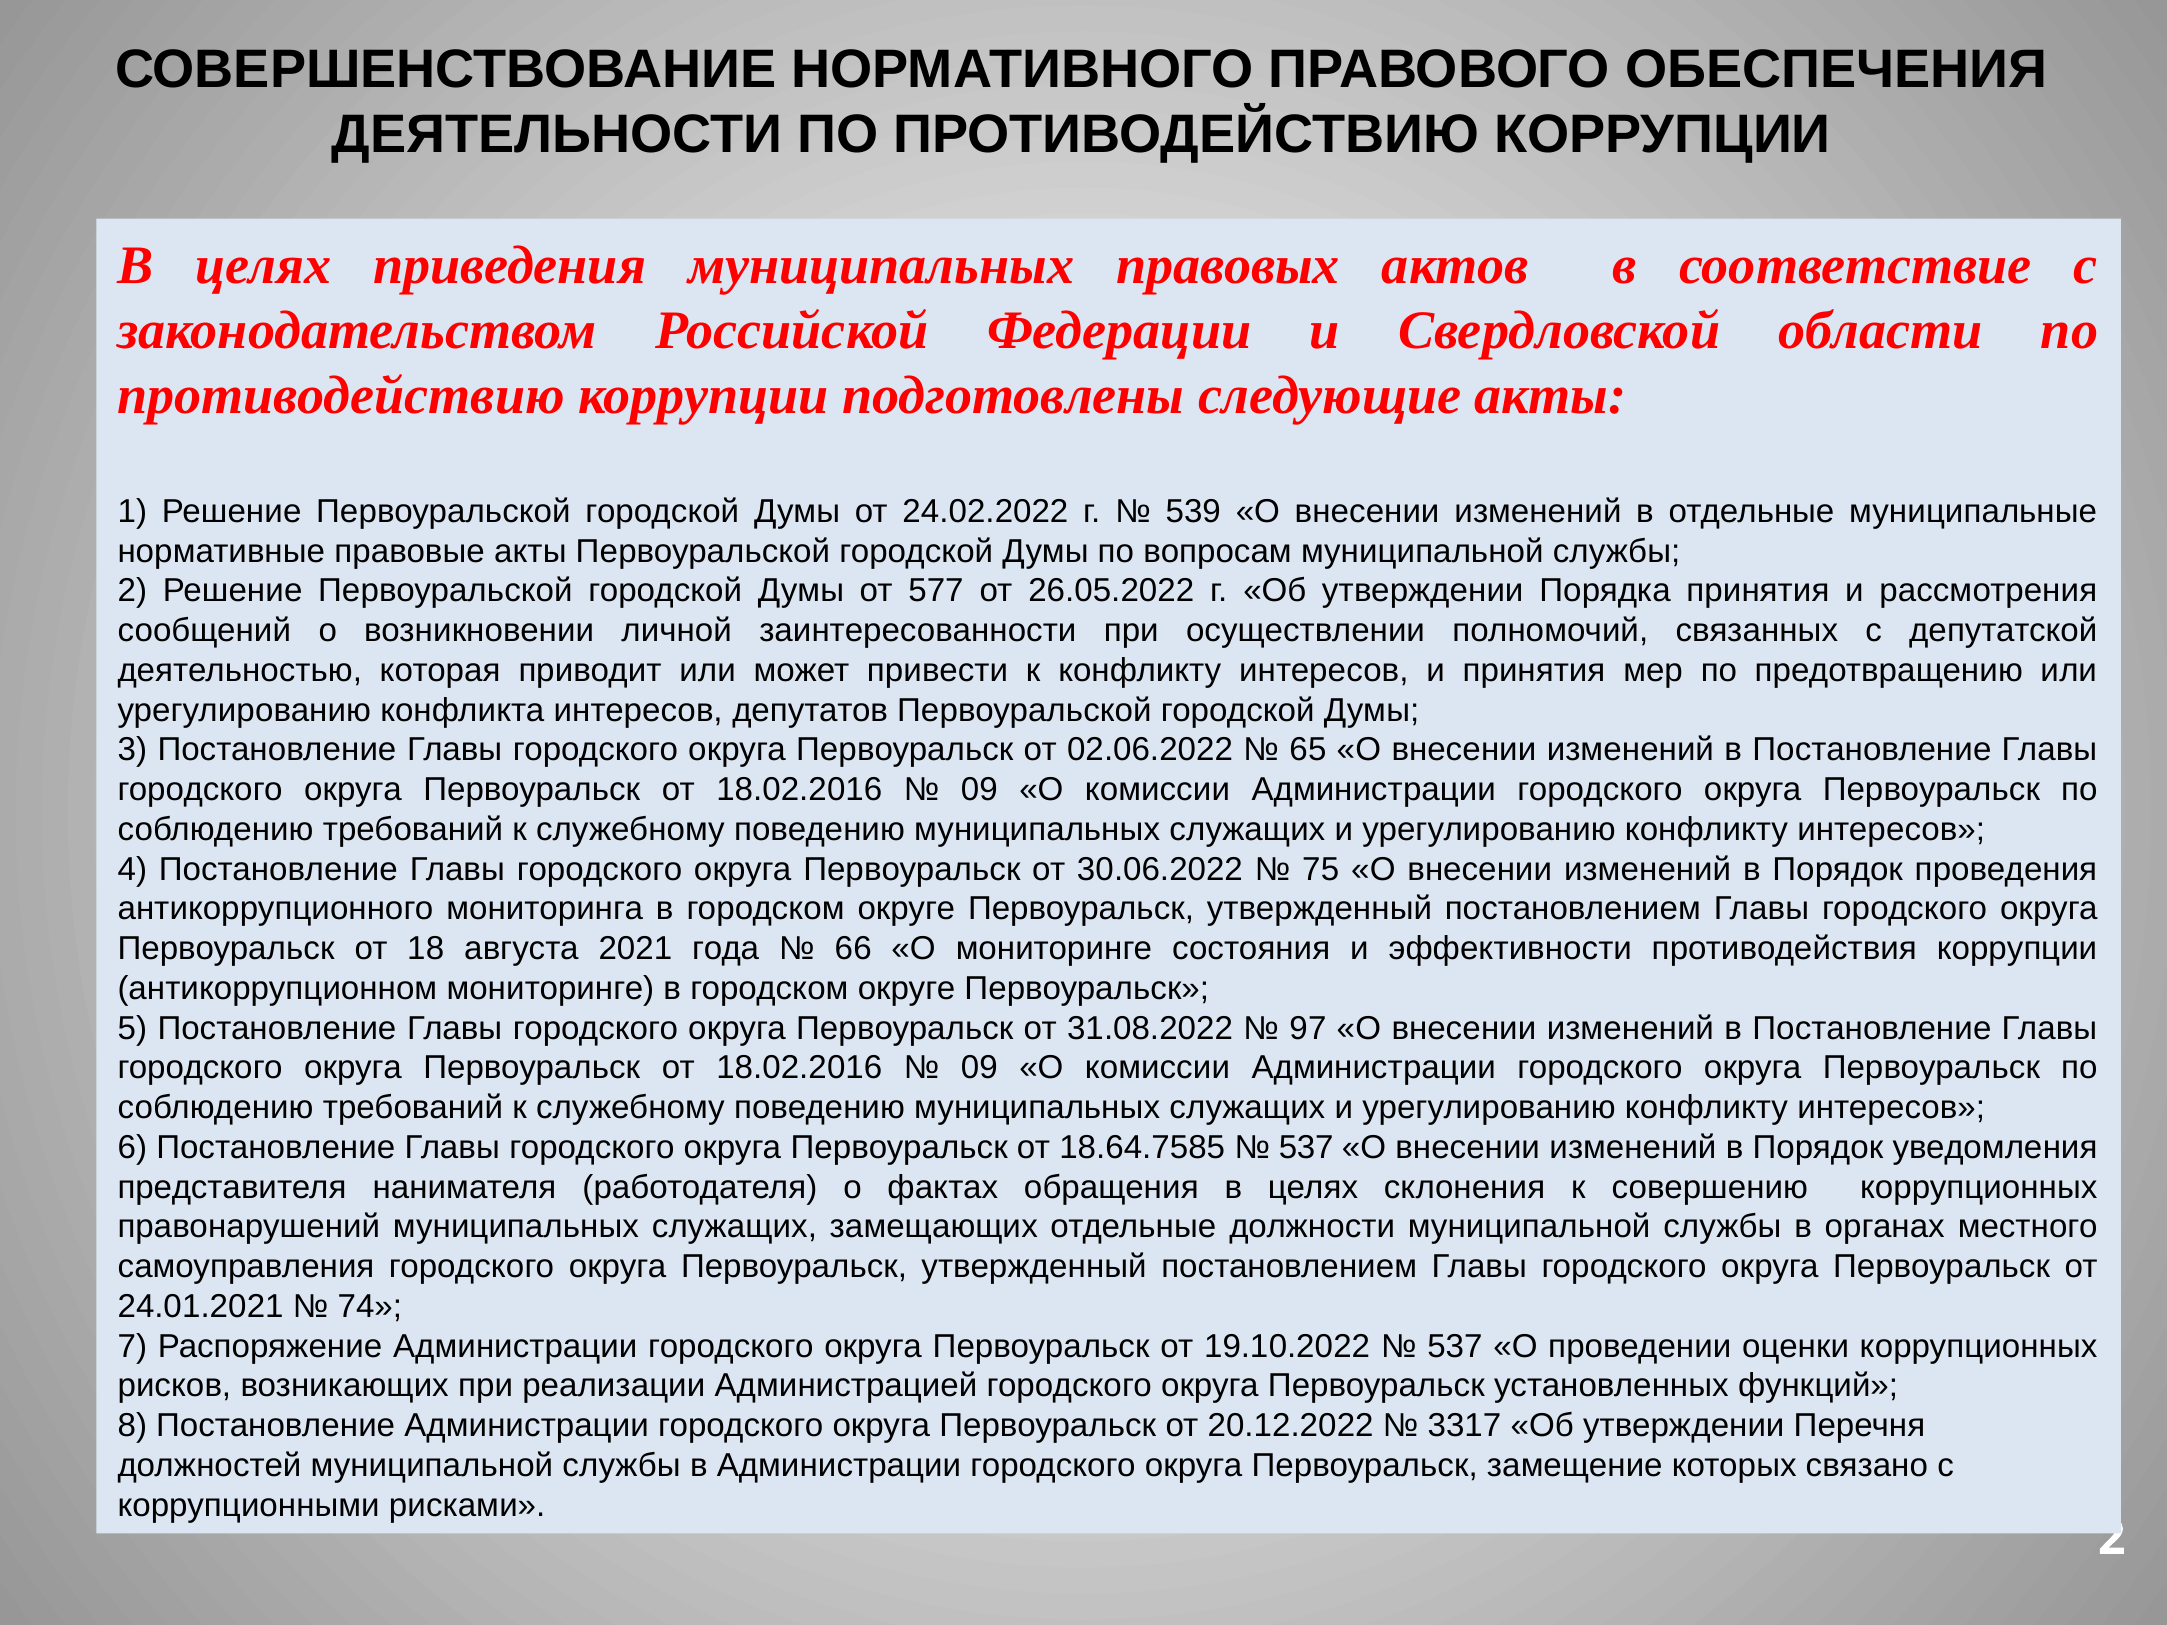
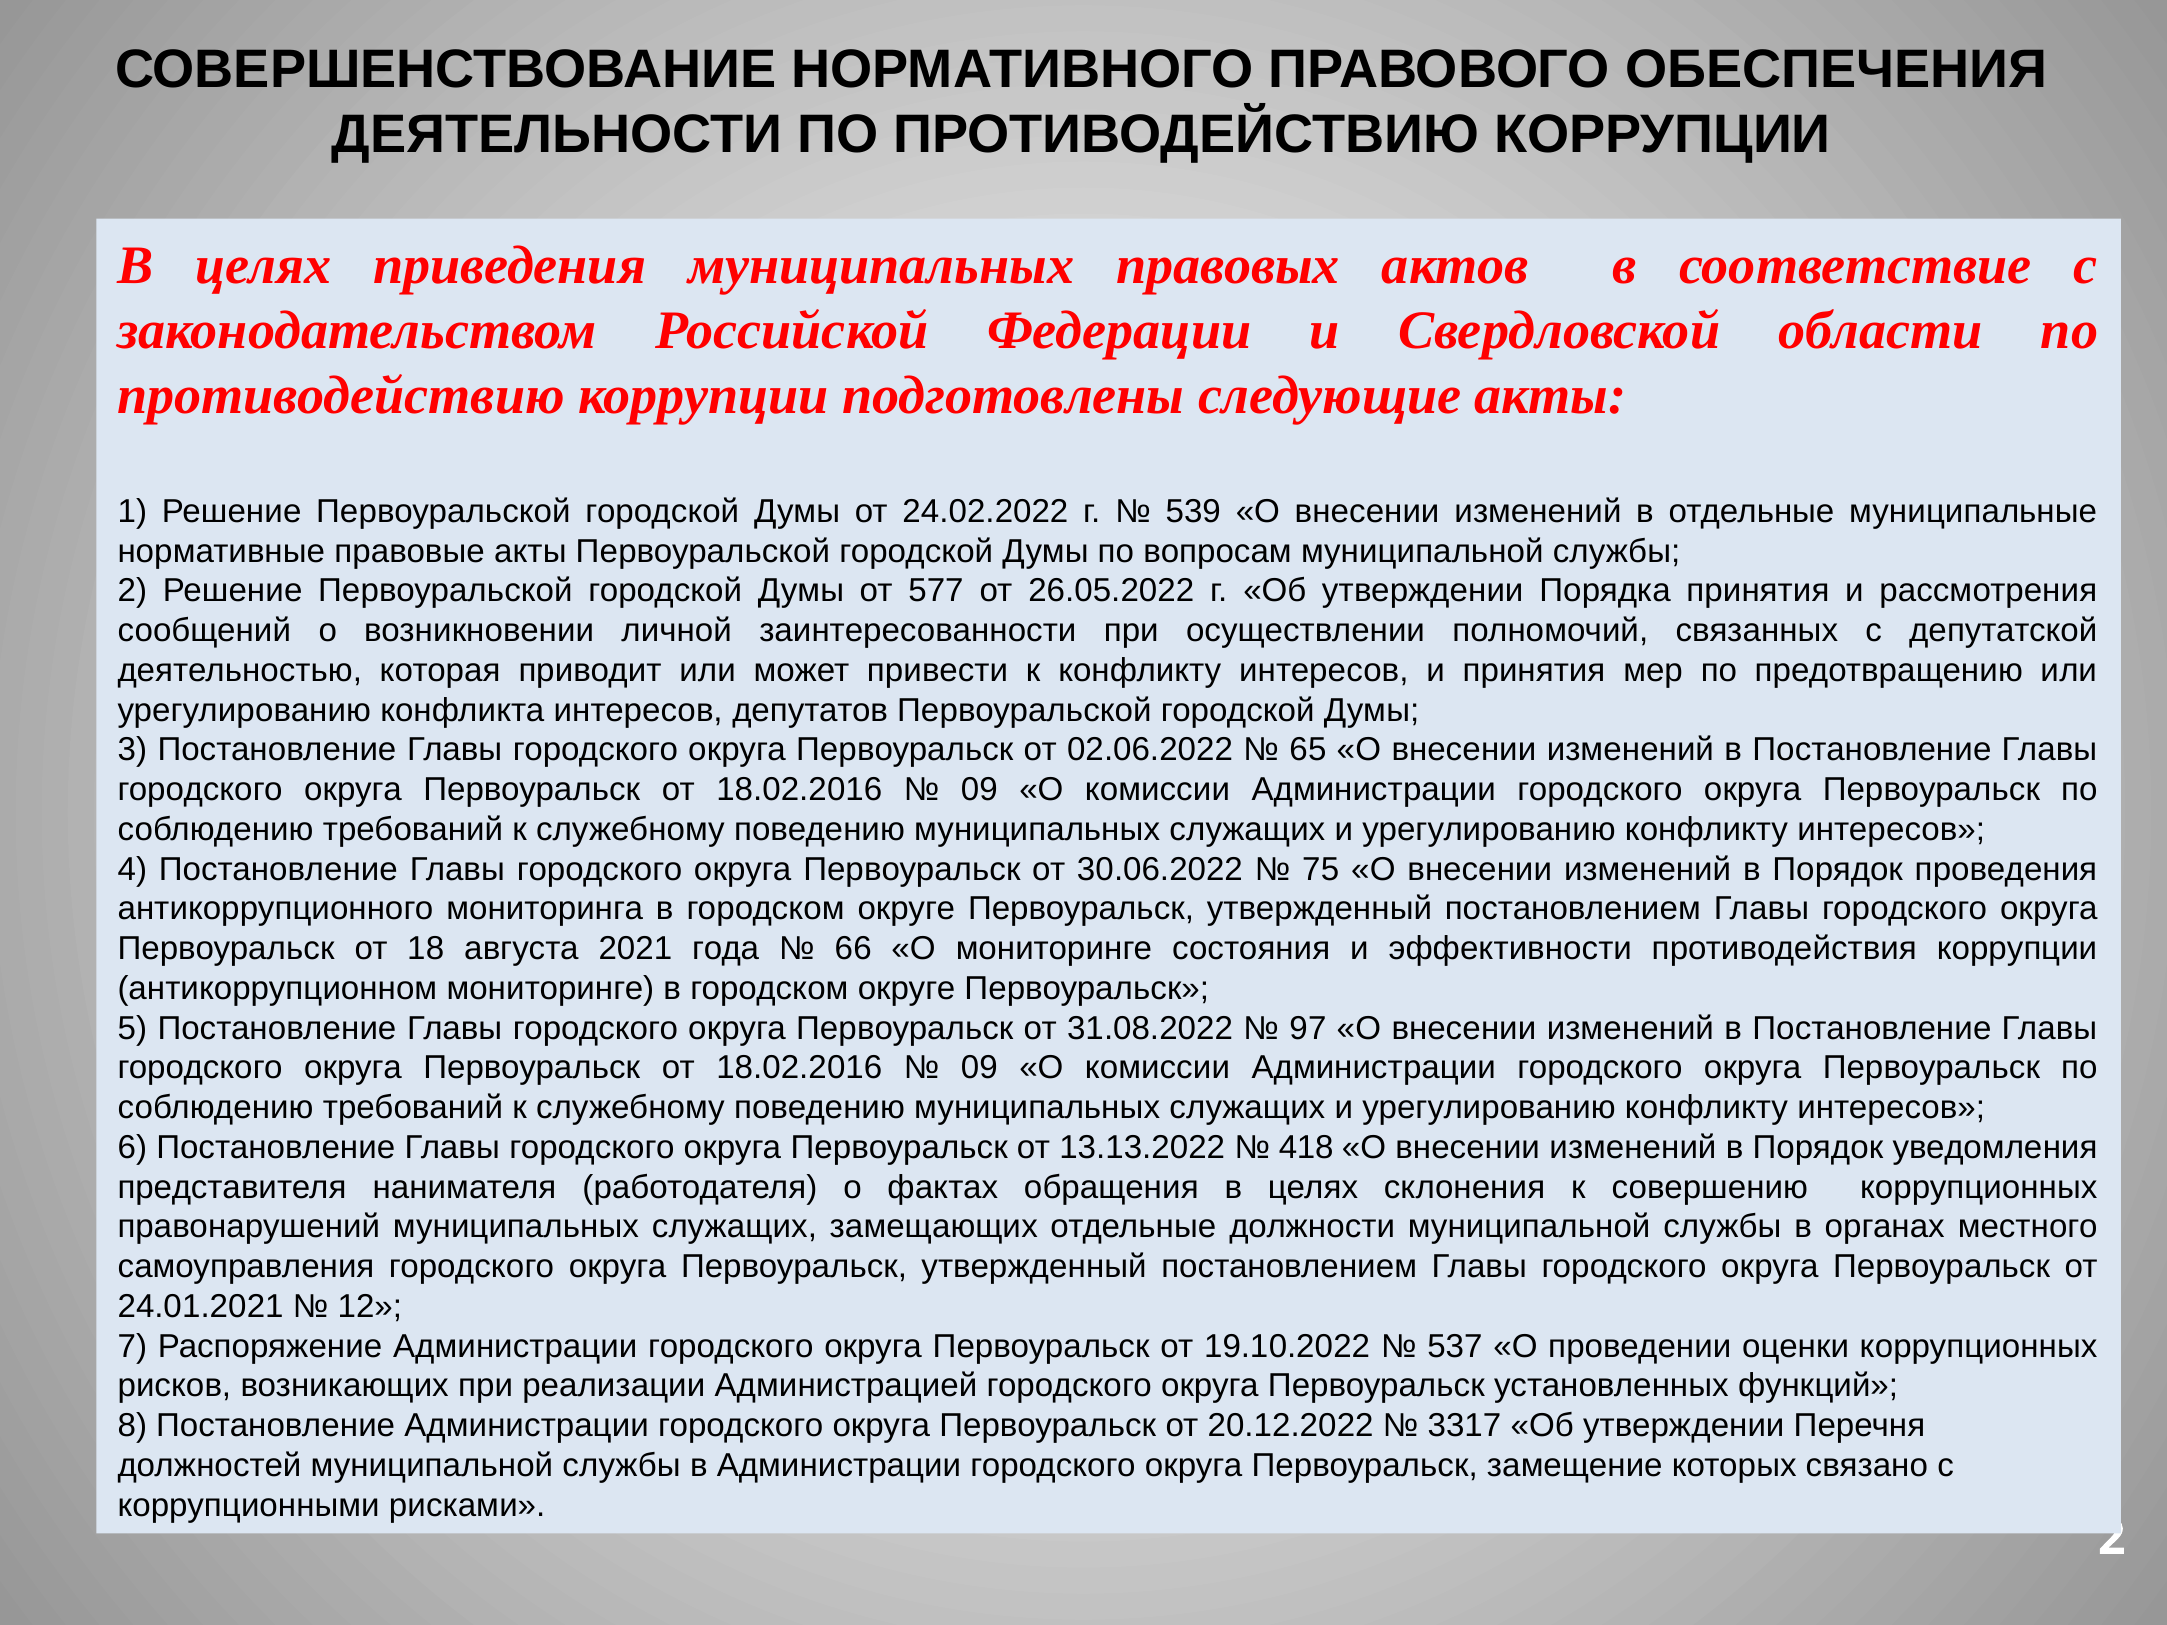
18.64.7585: 18.64.7585 -> 13.13.2022 (1142, 1148)
537: 537 -> 418 (1306, 1148)
74: 74 -> 12 (370, 1307)
